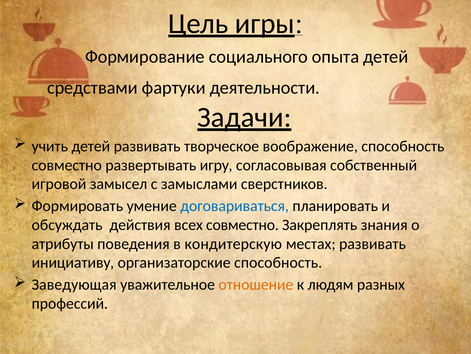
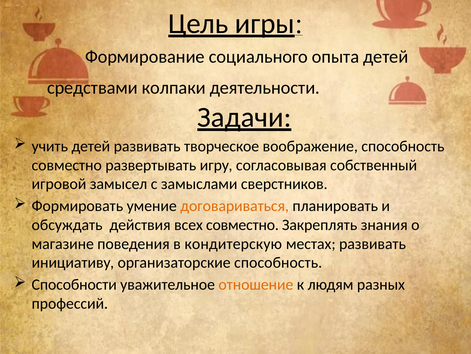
фартуки: фартуки -> колпаки (174, 88)
договариваться colour: blue -> orange (235, 206)
атрибуты: атрибуты -> магазине (63, 243)
Заведующая: Заведующая -> Способности (74, 284)
